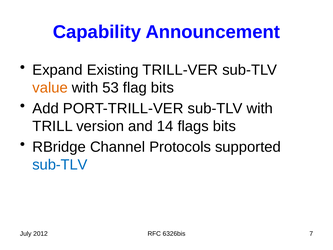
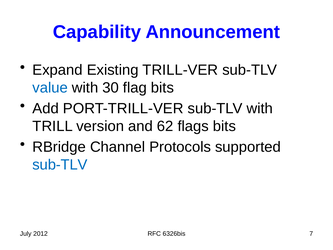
value colour: orange -> blue (50, 88)
53: 53 -> 30 (111, 88)
14: 14 -> 62 (165, 126)
